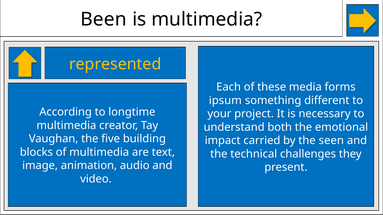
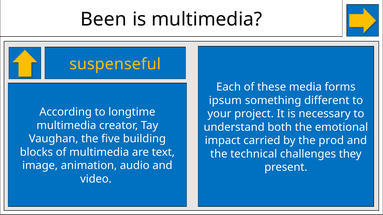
represented: represented -> suspenseful (115, 64)
seen: seen -> prod (331, 141)
